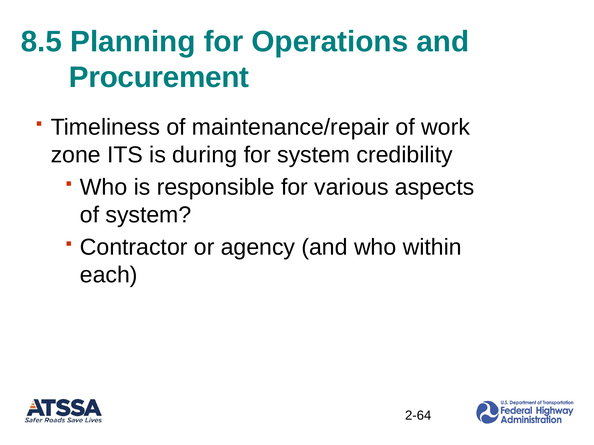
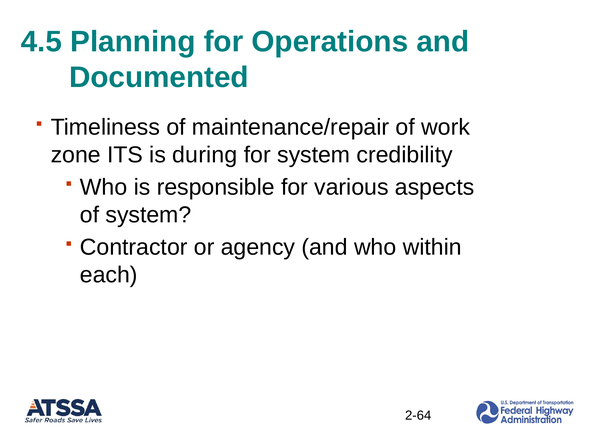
8.5: 8.5 -> 4.5 (41, 42)
Procurement: Procurement -> Documented (159, 78)
